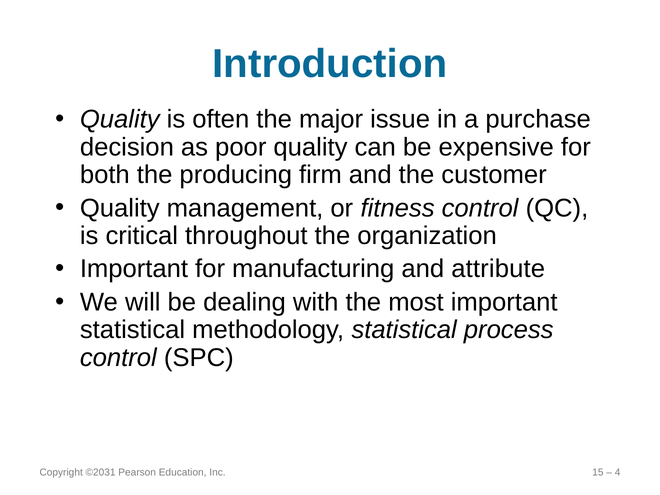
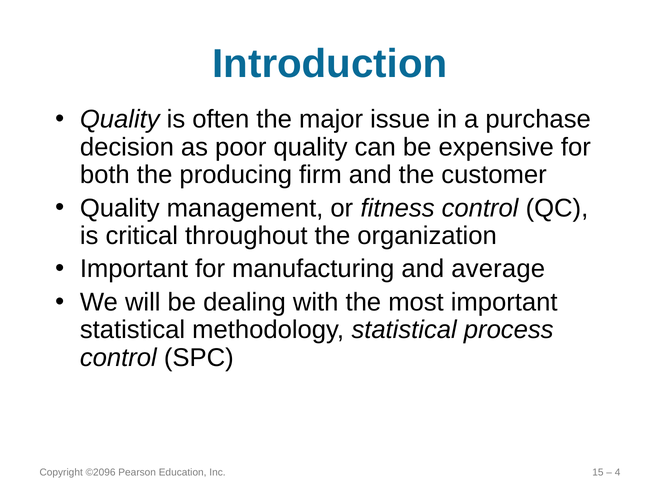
attribute: attribute -> average (498, 269)
©2031: ©2031 -> ©2096 (101, 473)
